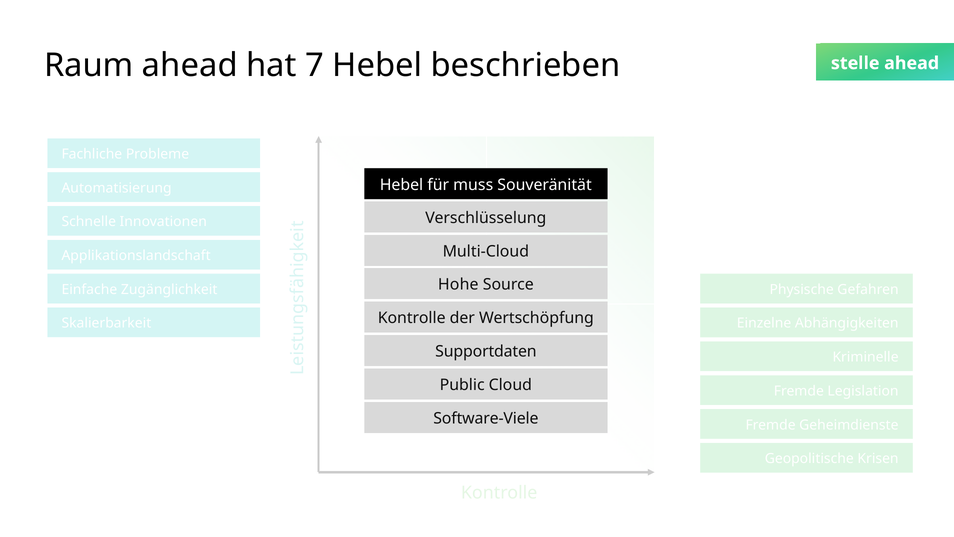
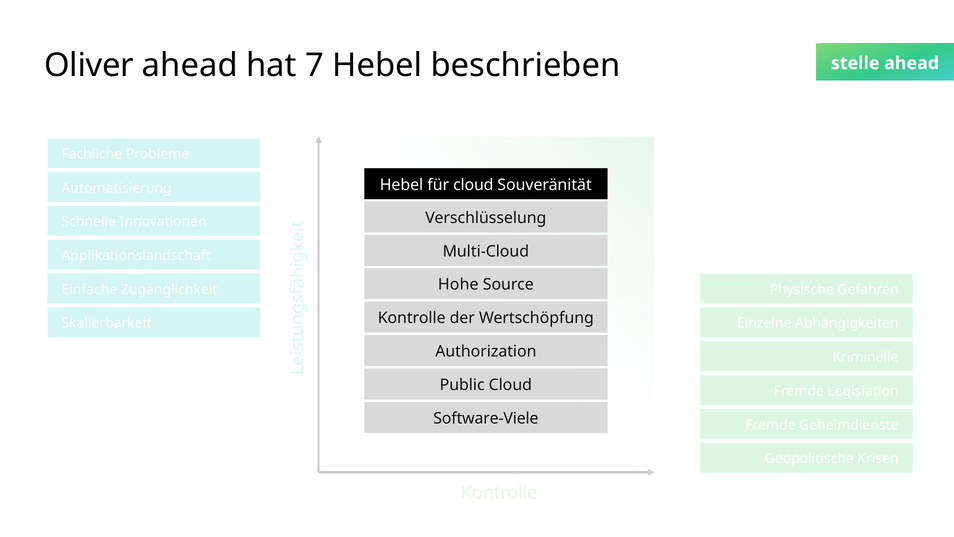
Raum: Raum -> Oliver (89, 65)
für muss: muss -> cloud (473, 185)
Supportdaten: Supportdaten -> Authorization (486, 351)
